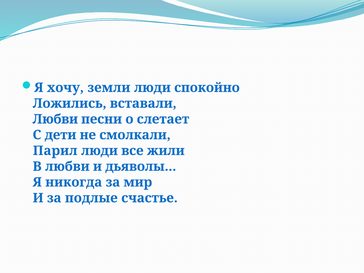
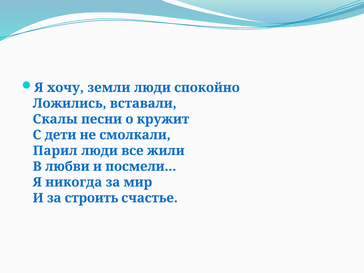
Любви: Любви -> Скалы (55, 119)
слетает: слетает -> кружит (163, 119)
дьяволы: дьяволы -> посмели (141, 166)
подлые: подлые -> строить (91, 198)
